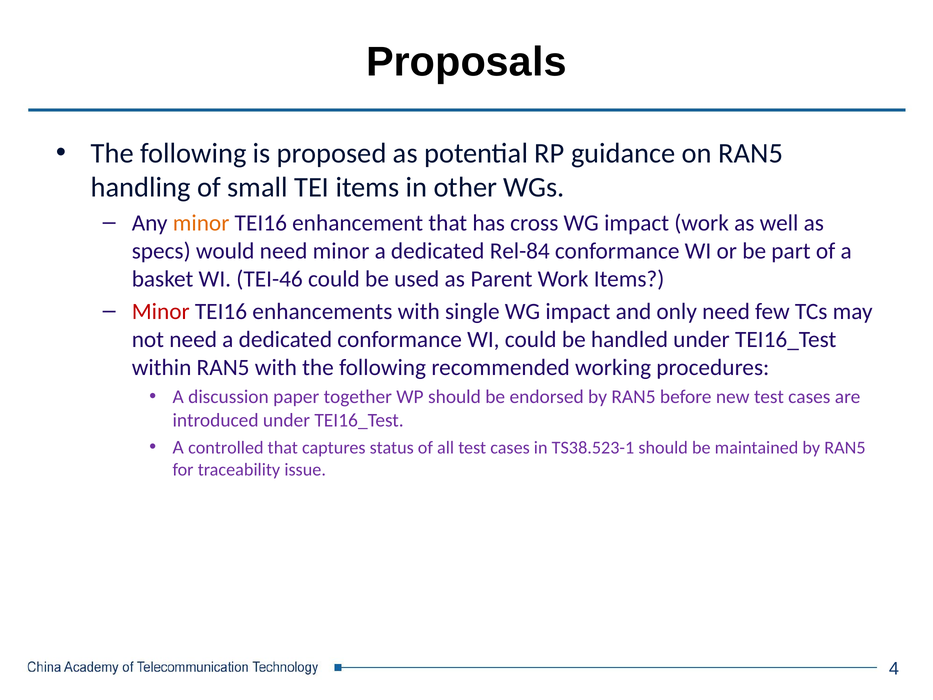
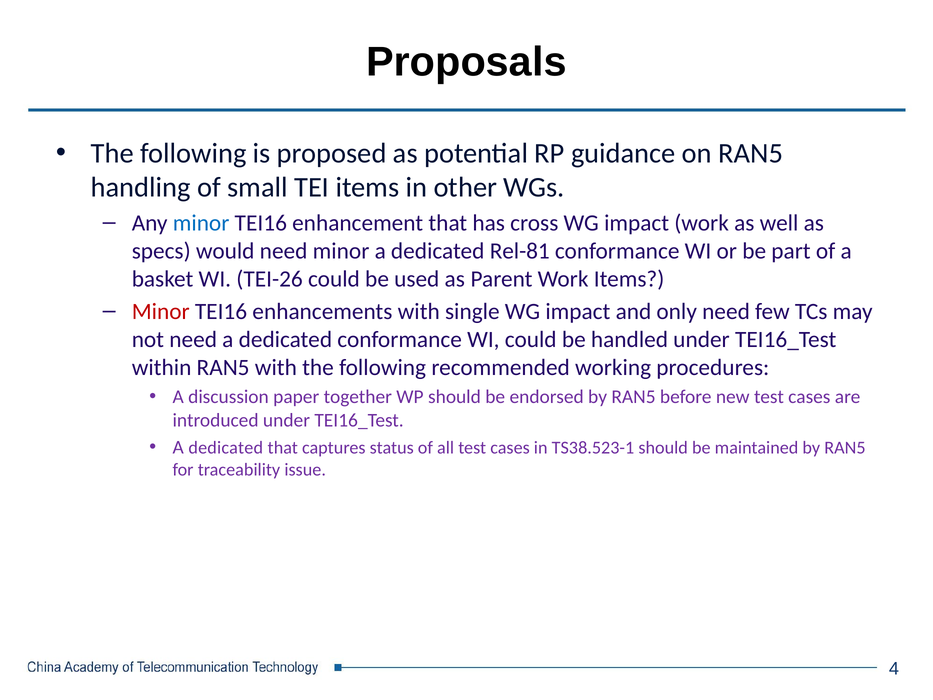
minor colour: orange -> blue (201, 223)
Rel-84: Rel-84 -> Rel-81 (520, 251)
TEI-46: TEI-46 -> TEI-26 (270, 279)
controlled: controlled -> dedicated (226, 448)
